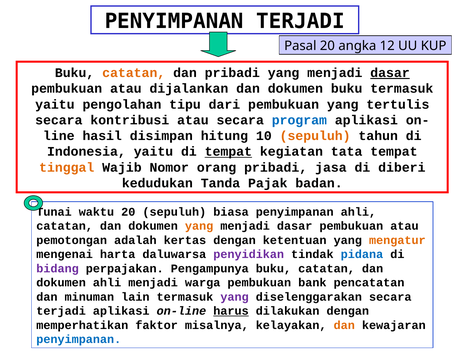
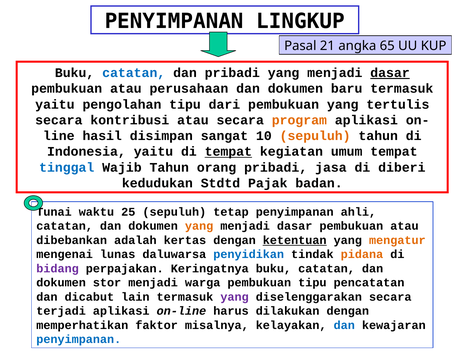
PENYIMPANAN TERJADI: TERJADI -> LINGKUP (300, 21)
Pasal 20: 20 -> 21 (327, 46)
12: 12 -> 65 (387, 46)
catatan colour: orange -> blue (134, 73)
dijalankan: dijalankan -> perusahaan (189, 89)
dokumen buku: buku -> baru (347, 89)
program colour: blue -> orange (299, 120)
hitung: hitung -> sangat (224, 136)
tata: tata -> umum (347, 152)
tinggal colour: orange -> blue (67, 167)
Wajib Nomor: Nomor -> Tahun (169, 167)
Tanda: Tanda -> Stdtd (220, 183)
waktu 20: 20 -> 25 (128, 212)
biasa: biasa -> tetap (231, 212)
pemotongan: pemotongan -> dibebankan (72, 240)
ketentuan underline: none -> present (295, 240)
harta: harta -> lunas (118, 254)
penyidikan colour: purple -> blue (249, 254)
pidana colour: blue -> orange (362, 254)
Pengampunya: Pengampunya -> Keringatnya (210, 268)
dokumen ahli: ahli -> stor (107, 283)
pembukuan bank: bank -> tipu (312, 283)
minuman: minuman -> dicabut (89, 297)
harus underline: present -> none (231, 311)
dan colour: orange -> blue (344, 325)
